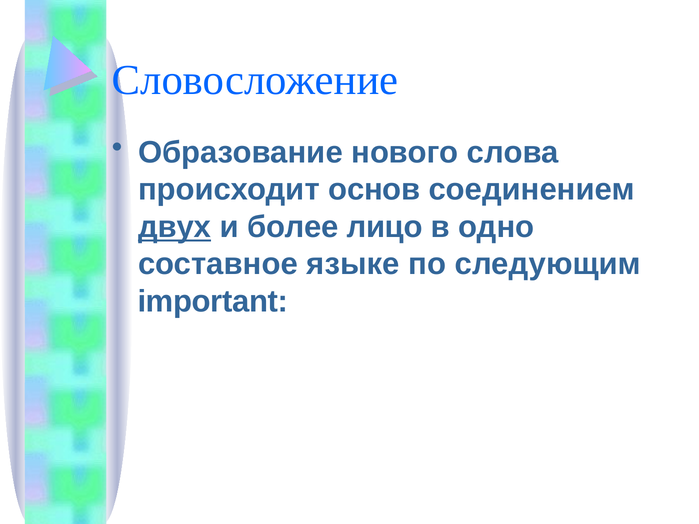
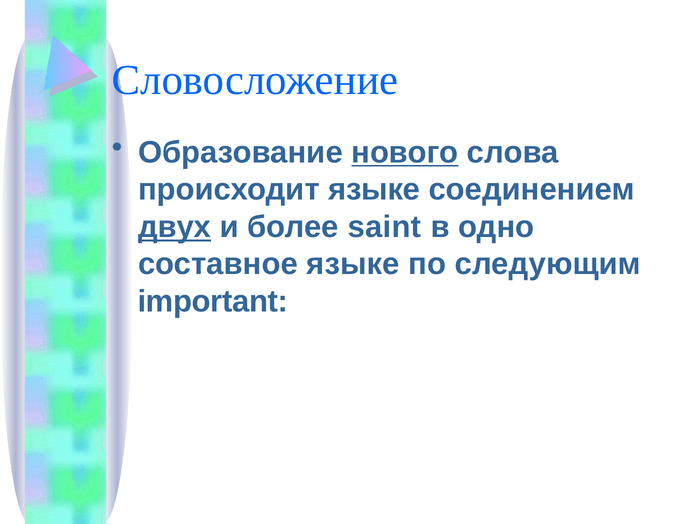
нового underline: none -> present (405, 152)
происходит основ: основ -> языке (374, 190)
лицо: лицо -> saint (384, 227)
